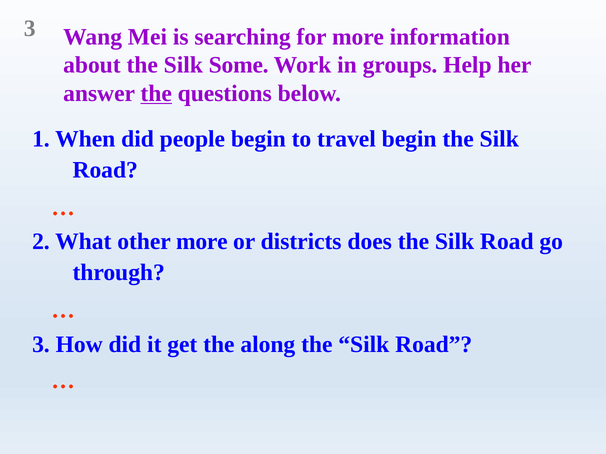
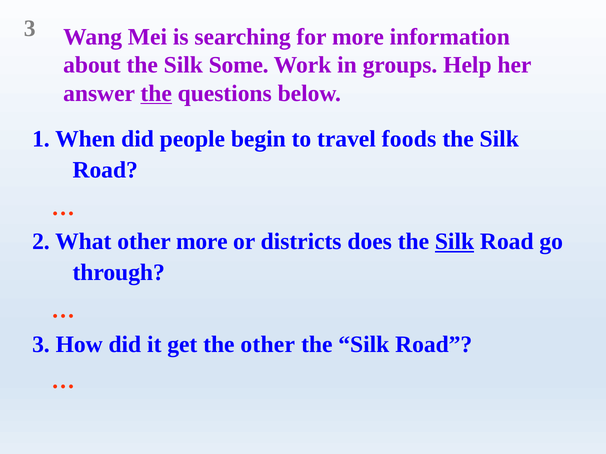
travel begin: begin -> foods (409, 139)
Silk underline: none -> present (455, 242)
the along: along -> other (268, 345)
